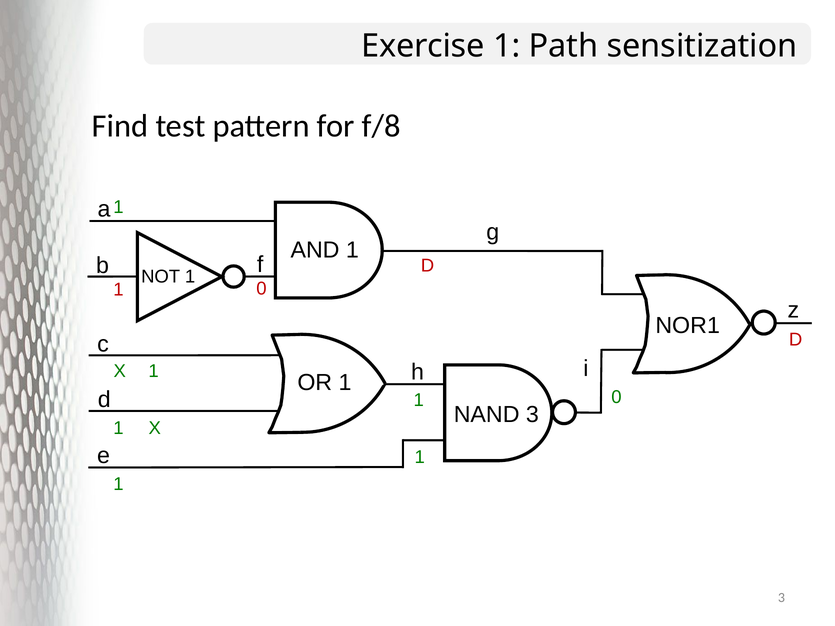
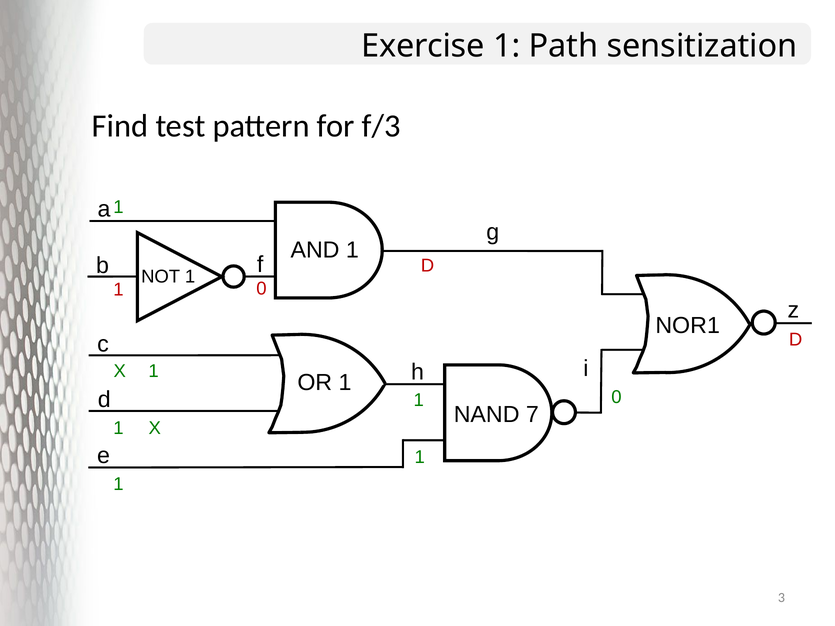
f/8: f/8 -> f/3 (381, 126)
NAND 3: 3 -> 7 (532, 415)
